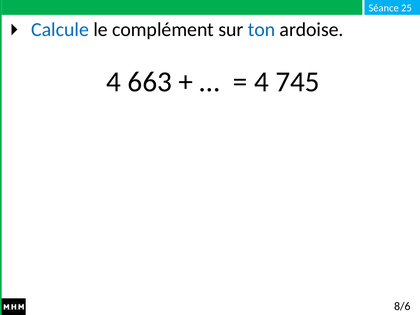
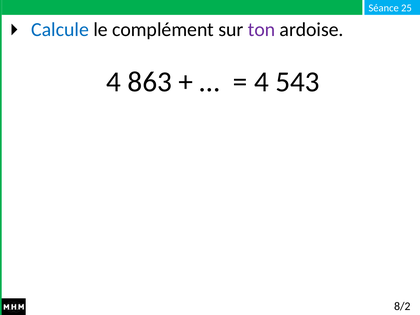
ton colour: blue -> purple (262, 30)
663: 663 -> 863 (150, 82)
745: 745 -> 543 (298, 82)
8/6: 8/6 -> 8/2 (402, 306)
